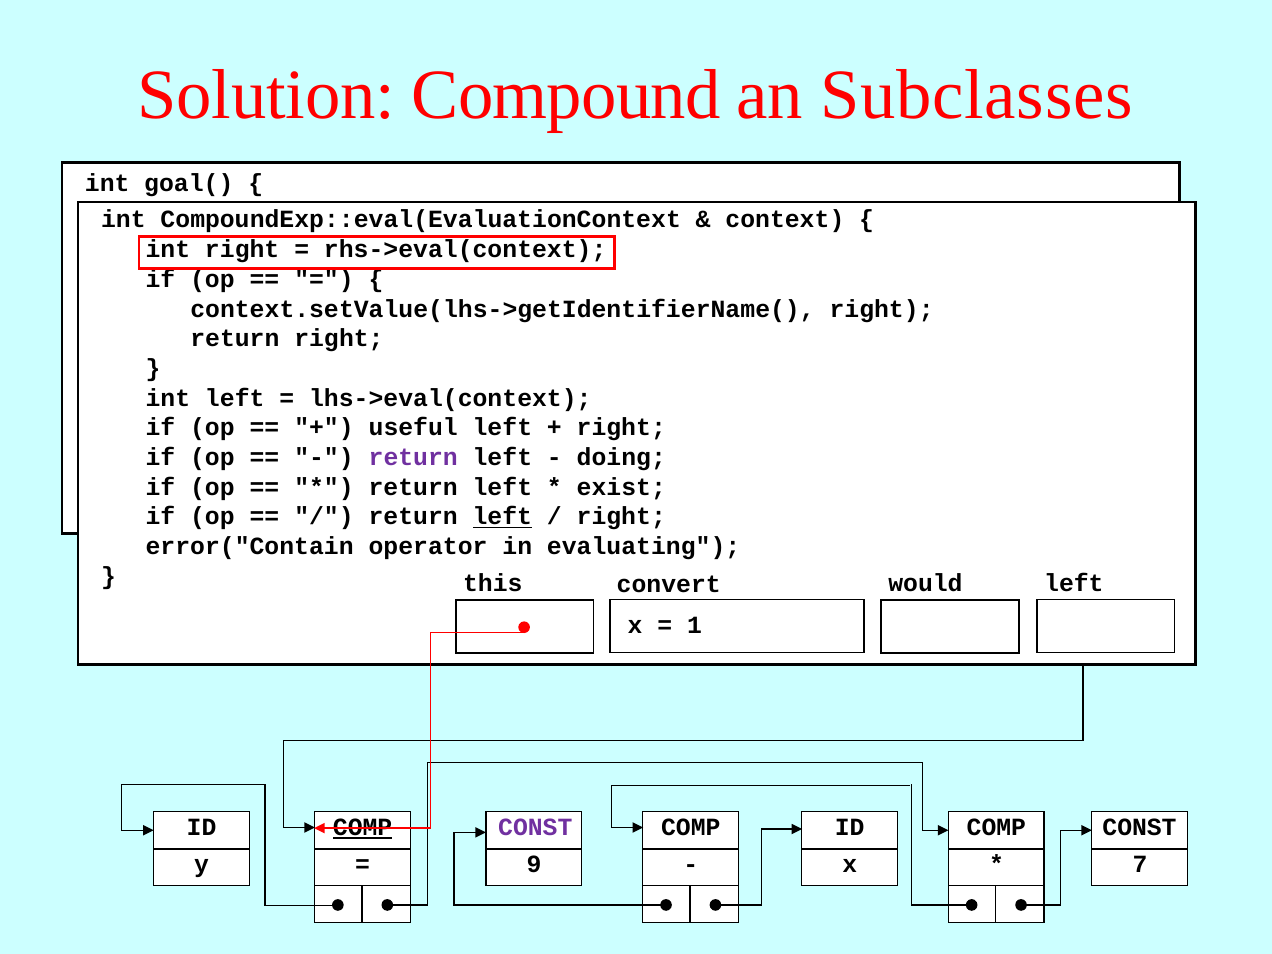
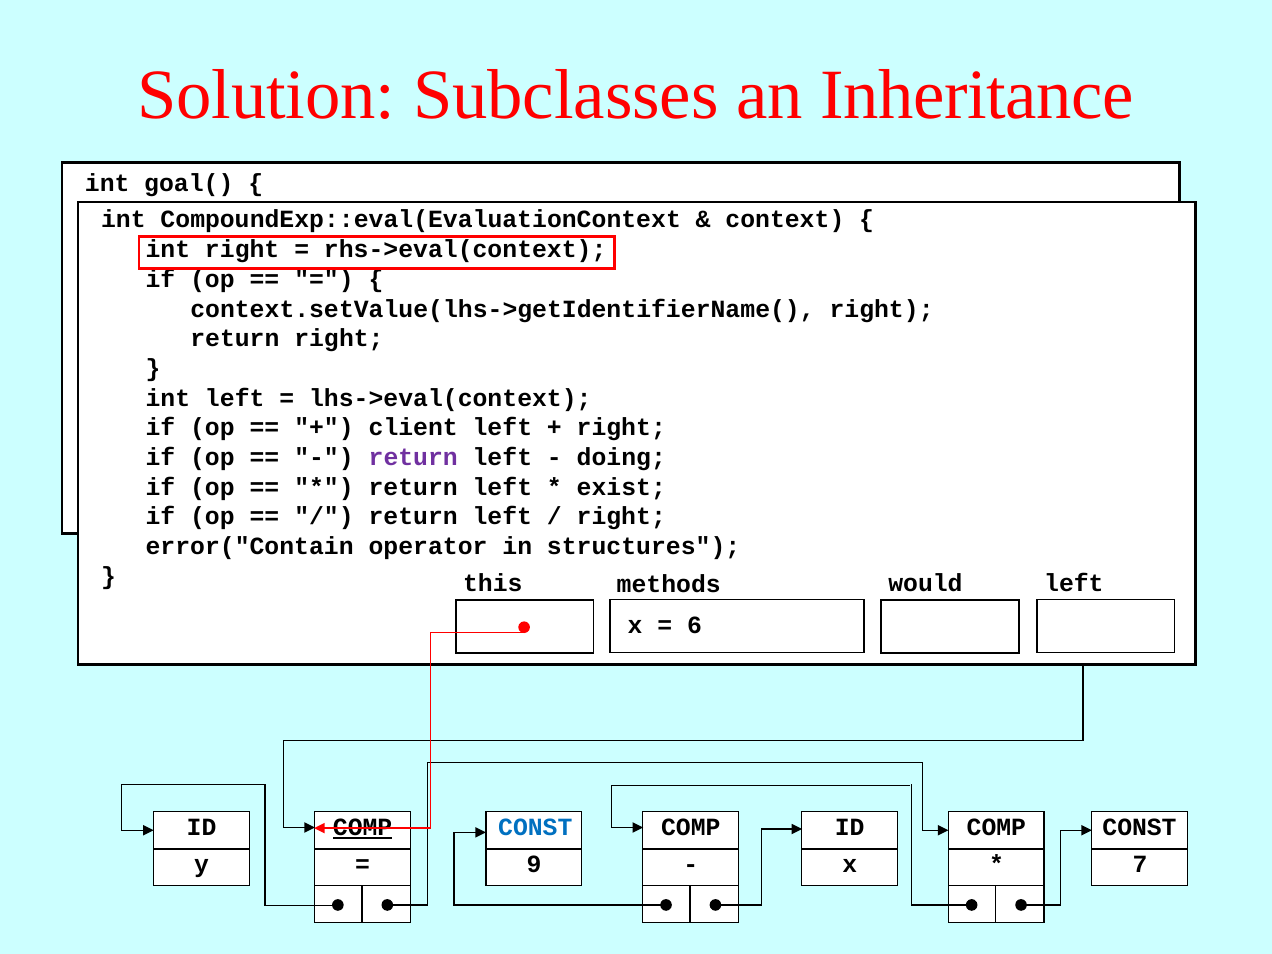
Compound: Compound -> Subclasses (566, 95)
Subclasses: Subclasses -> Inheritance (977, 95)
useful: useful -> client (413, 428)
left underline: present -> none (502, 517)
evaluating: evaluating -> structures (644, 546)
convert: convert -> methods (669, 585)
1: 1 -> 6 (694, 625)
CONST colour: purple -> blue (535, 827)
